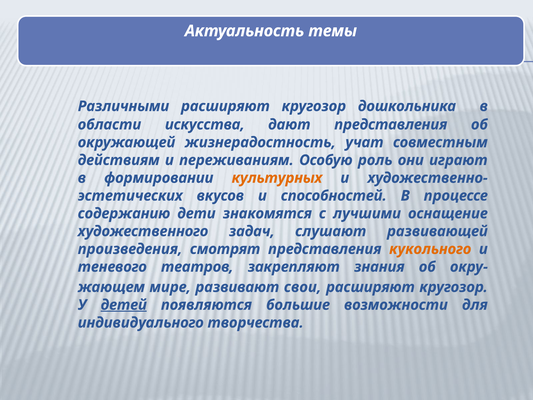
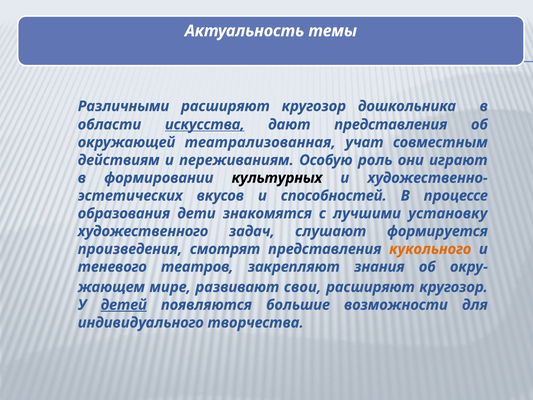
искусства underline: none -> present (205, 124)
жизнерадостность: жизнерадостность -> театрализованная (260, 142)
культурных colour: orange -> black (277, 178)
содержанию: содержанию -> образования (124, 213)
оснащение: оснащение -> установку (448, 213)
развивающей: развивающей -> формируется (437, 231)
